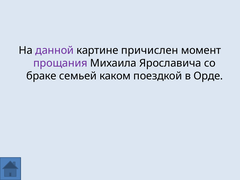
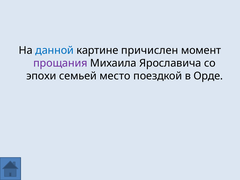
данной colour: purple -> blue (55, 50)
браке: браке -> эпохи (41, 76)
каком: каком -> место (115, 76)
